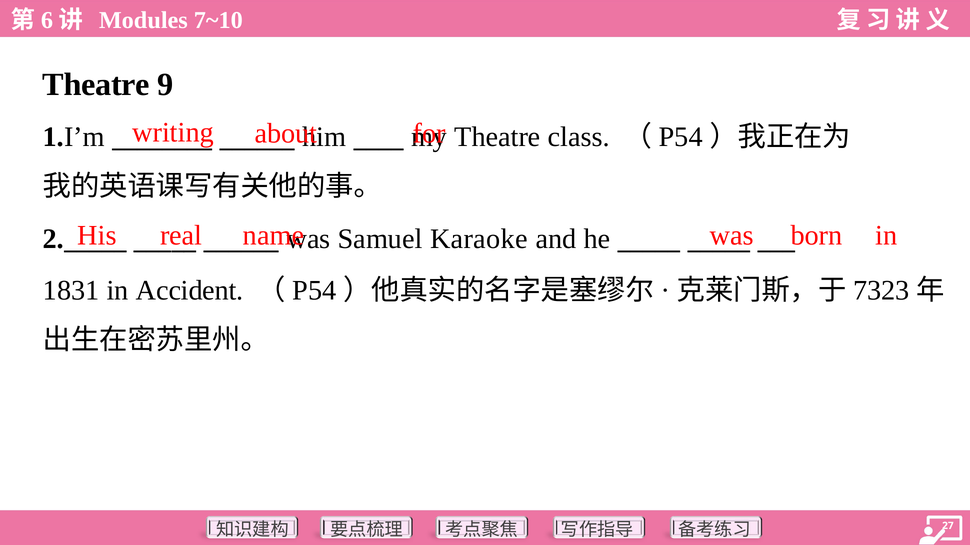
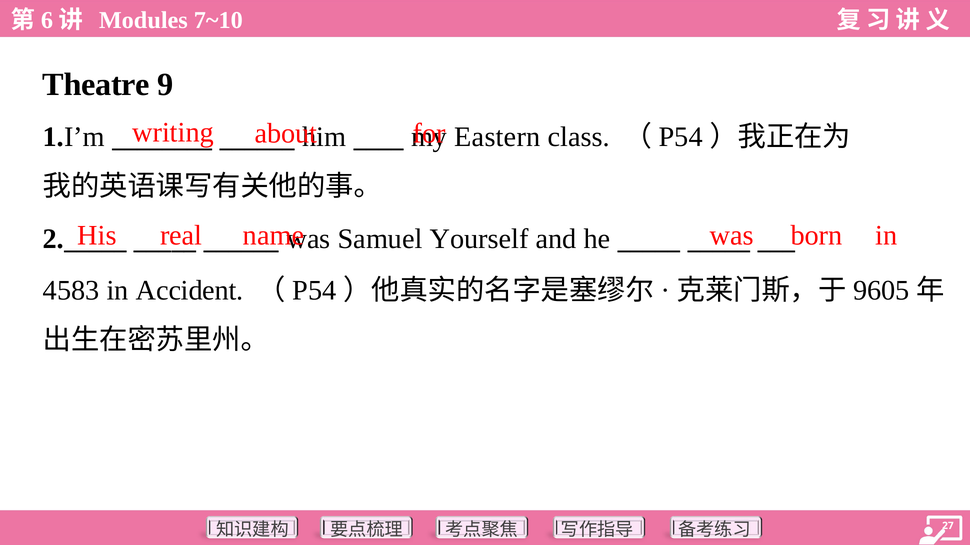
Theatre: Theatre -> Eastern (497, 137)
Karaoke: Karaoke -> Yourself (479, 239)
1831: 1831 -> 4583 (71, 291)
7323: 7323 -> 9605 (881, 291)
